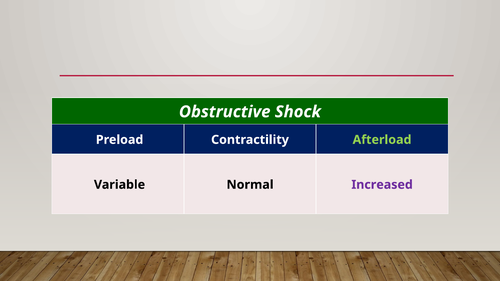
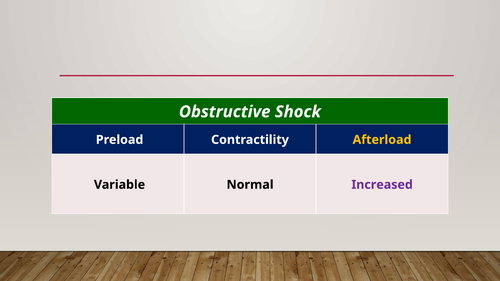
Afterload colour: light green -> yellow (382, 140)
